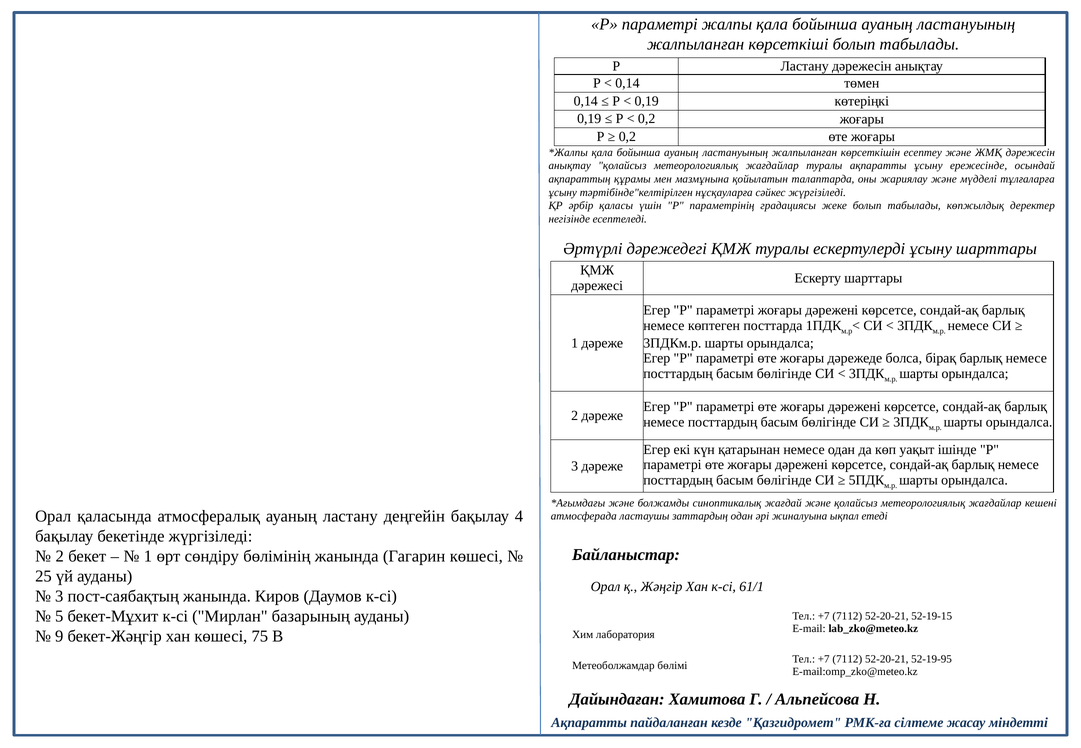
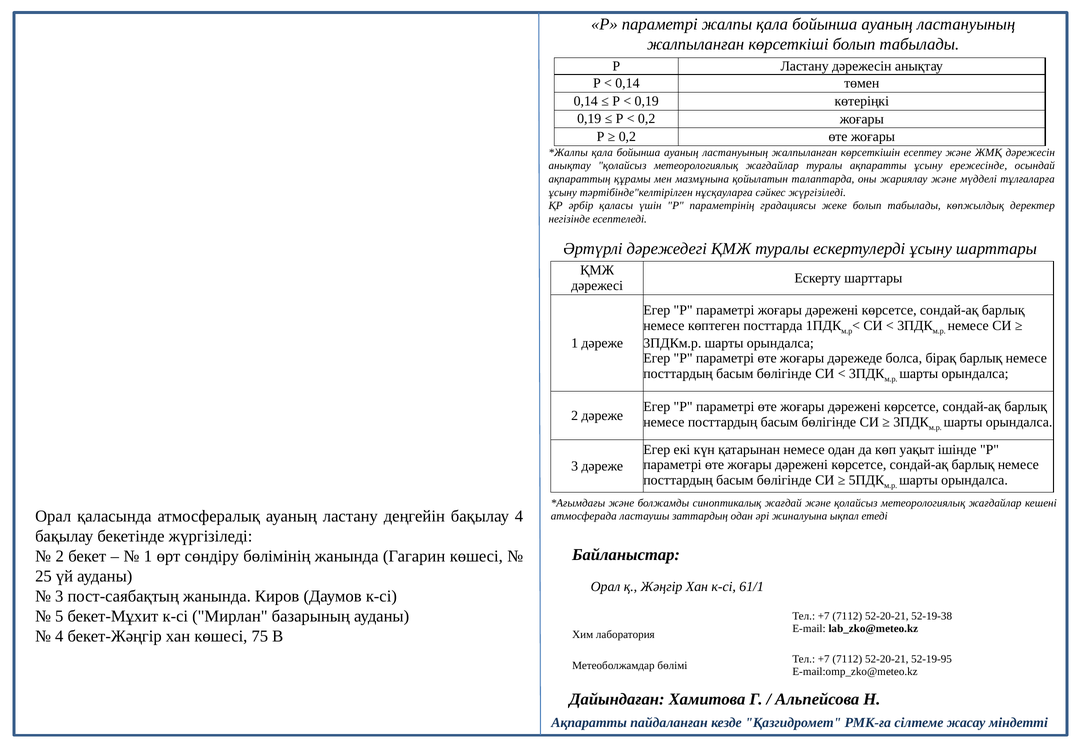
52-19-15: 52-19-15 -> 52-19-38 (932, 616)
9: 9 -> 4 (59, 636)
